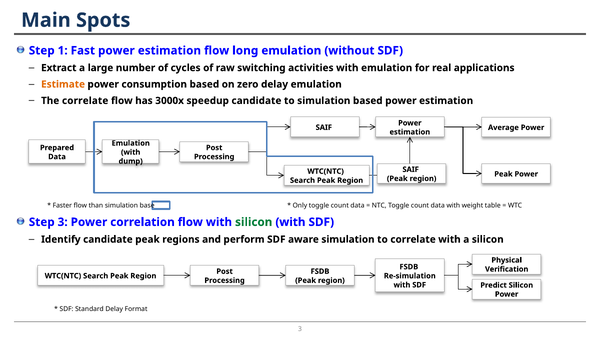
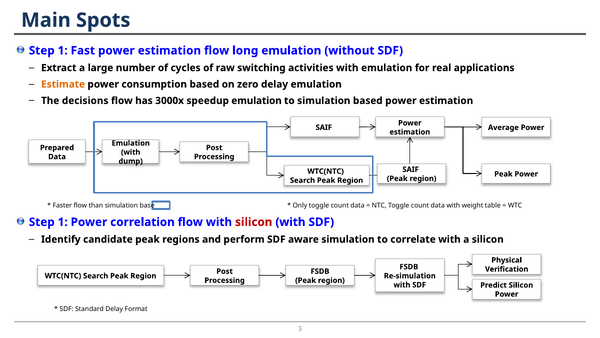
The correlate: correlate -> decisions (85, 101)
speedup candidate: candidate -> emulation (256, 101)
3: 3 -> 1 (63, 222)
silicon colour: green -> red (254, 222)
